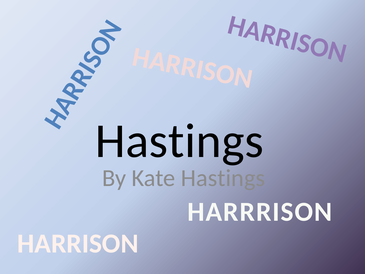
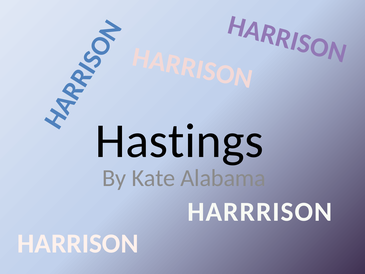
Kate Hastings: Hastings -> Alabama (223, 178)
